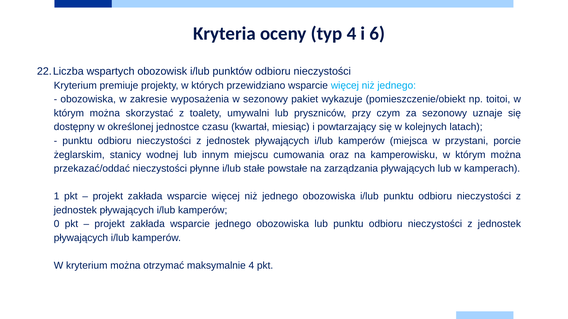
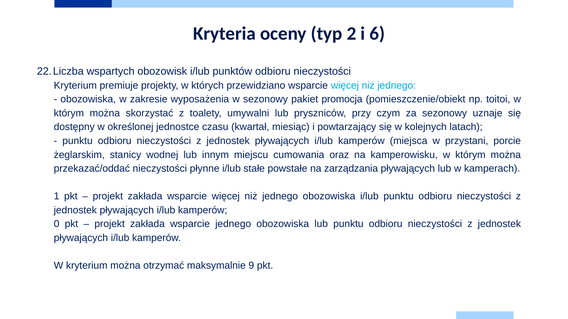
typ 4: 4 -> 2 (351, 34)
wykazuje: wykazuje -> promocja (342, 99)
maksymalnie 4: 4 -> 9 (251, 266)
